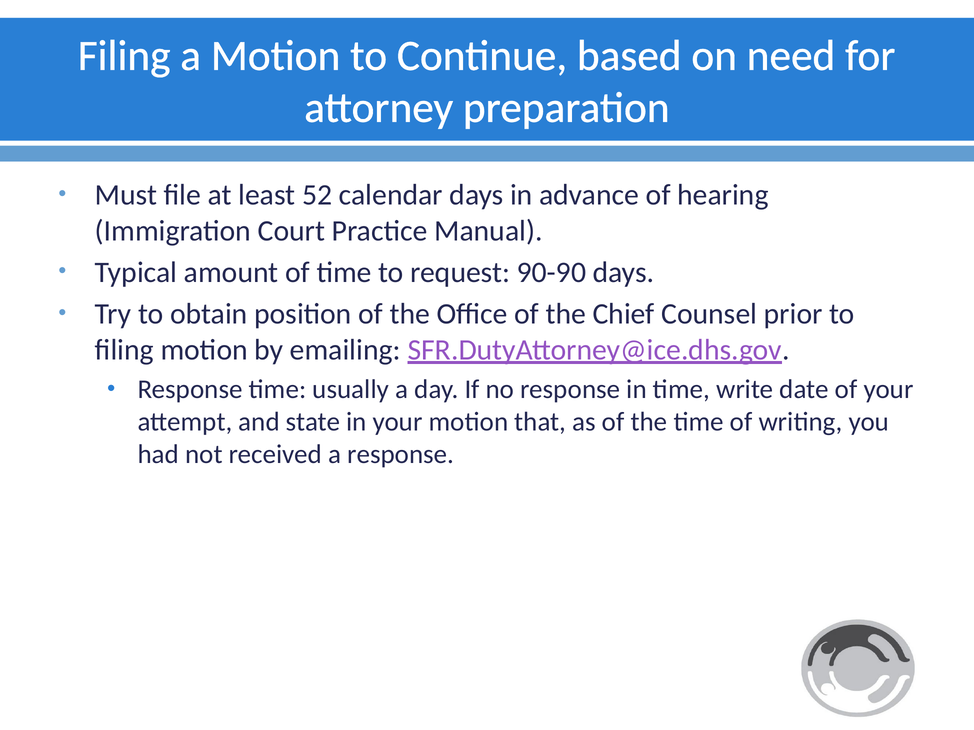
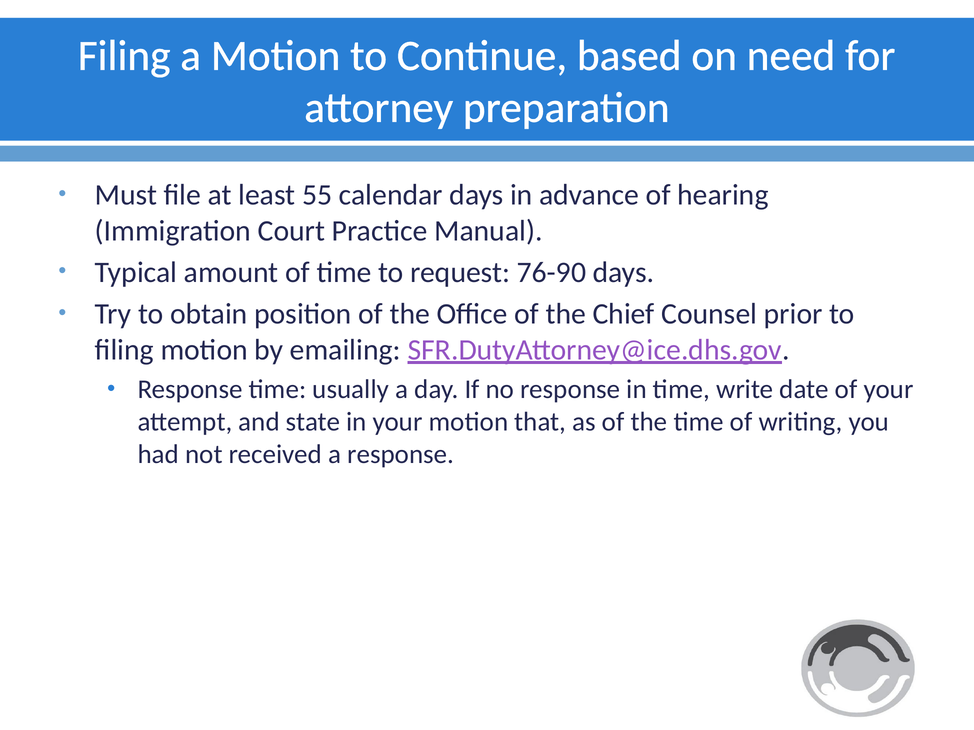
52: 52 -> 55 (317, 195)
90-90: 90-90 -> 76-90 (551, 273)
